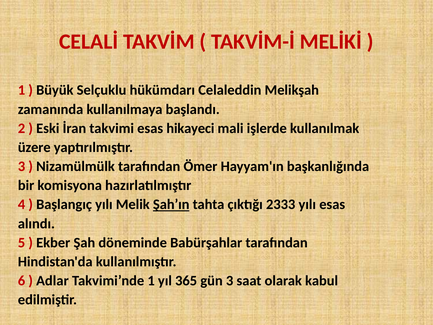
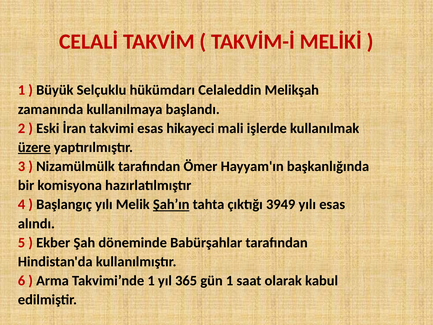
üzere underline: none -> present (34, 147)
2333: 2333 -> 3949 (281, 204)
Adlar: Adlar -> Arma (53, 281)
gün 3: 3 -> 1 (230, 281)
